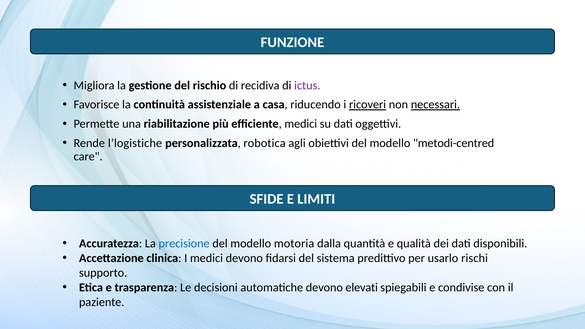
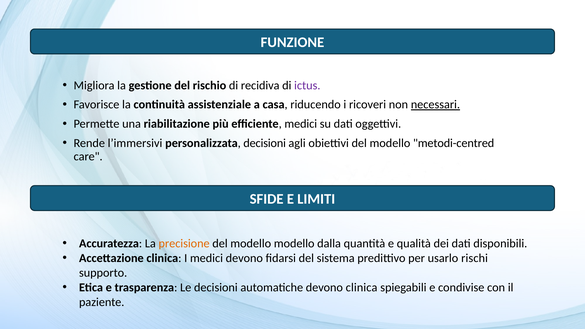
ricoveri underline: present -> none (368, 105)
l’logistiche: l’logistiche -> l’immersivi (135, 143)
personalizzata robotica: robotica -> decisioni (265, 143)
precisione colour: blue -> orange (184, 244)
modello motoria: motoria -> modello (294, 244)
devono elevati: elevati -> clinica (362, 287)
